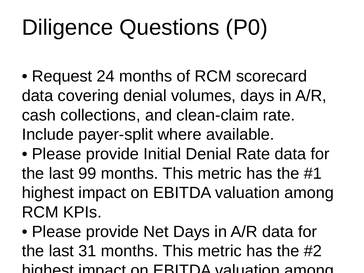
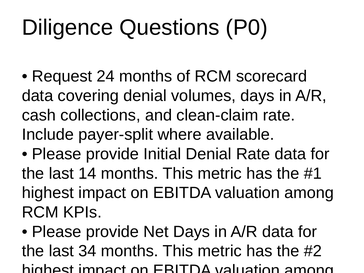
99: 99 -> 14 (87, 173)
31: 31 -> 34 (87, 251)
